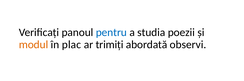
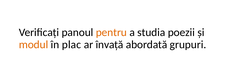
pentru colour: blue -> orange (111, 33)
trimiți: trimiți -> învață (110, 45)
observi: observi -> grupuri (188, 45)
